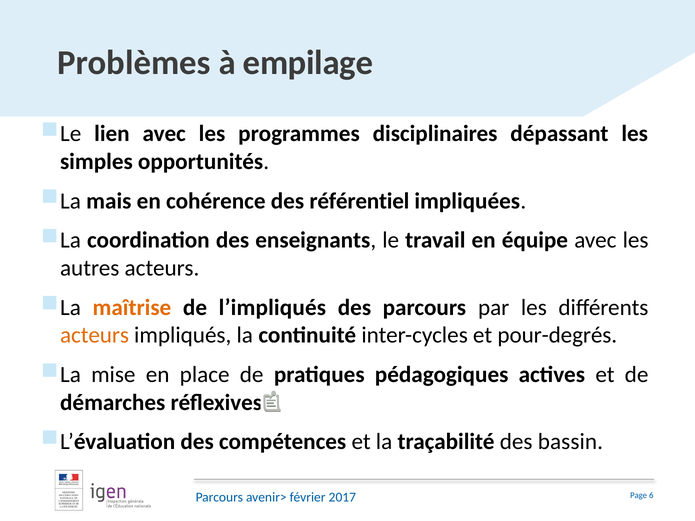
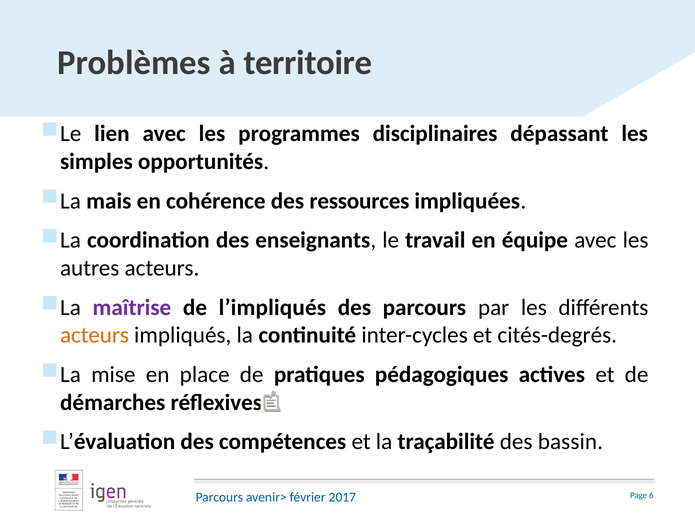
empilage: empilage -> territoire (308, 63)
référentiel: référentiel -> ressources (359, 201)
maîtrise colour: orange -> purple (132, 308)
pour-degrés: pour-degrés -> cités-degrés (557, 335)
